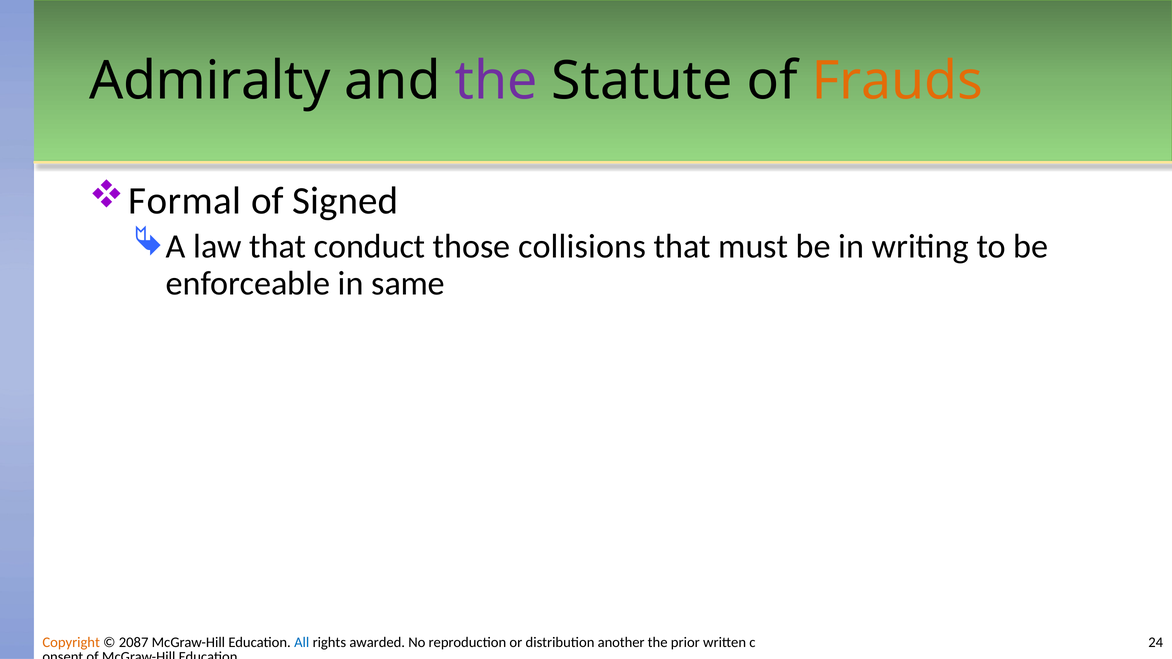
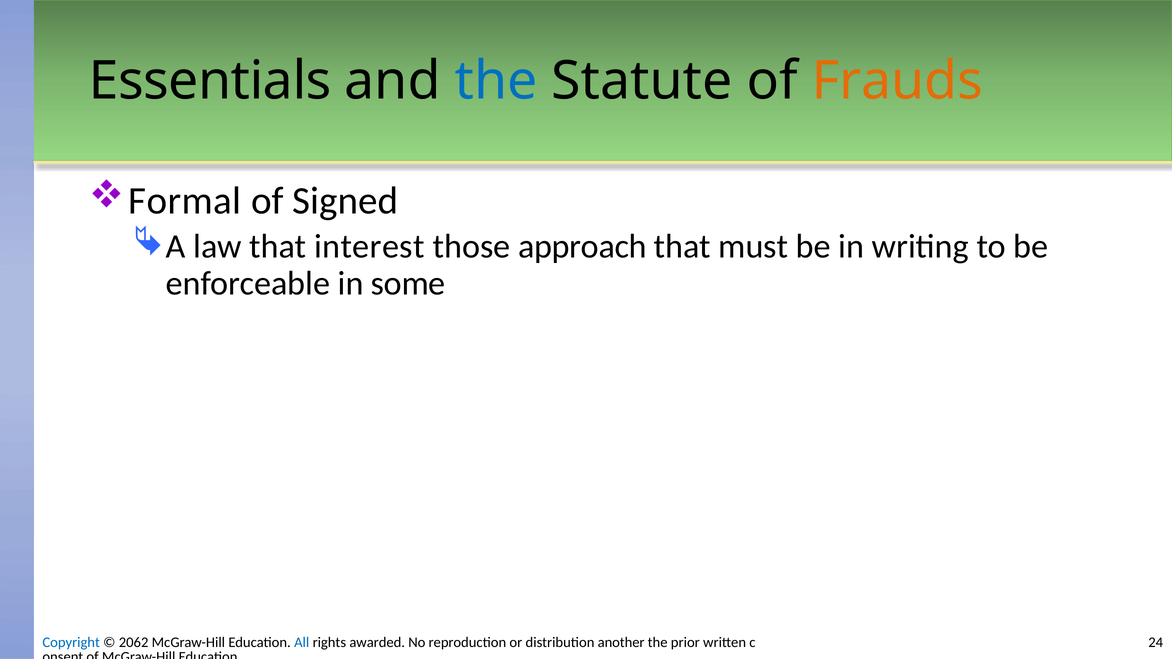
Admiralty: Admiralty -> Essentials (210, 81)
the colour: purple -> blue (496, 81)
conduct: conduct -> interest (369, 246)
collisions: collisions -> approach (582, 246)
same: same -> some (408, 283)
Copyright colour: orange -> blue (71, 643)
2087: 2087 -> 2062 (134, 643)
